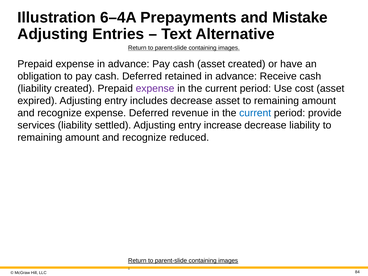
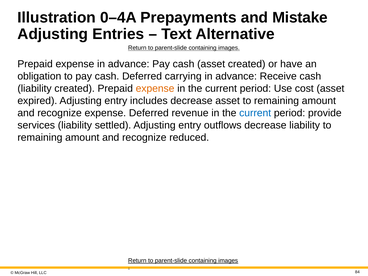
6–4A: 6–4A -> 0–4A (118, 18)
retained: retained -> carrying (183, 76)
expense colour: purple -> orange (155, 88)
increase: increase -> outflows (223, 125)
